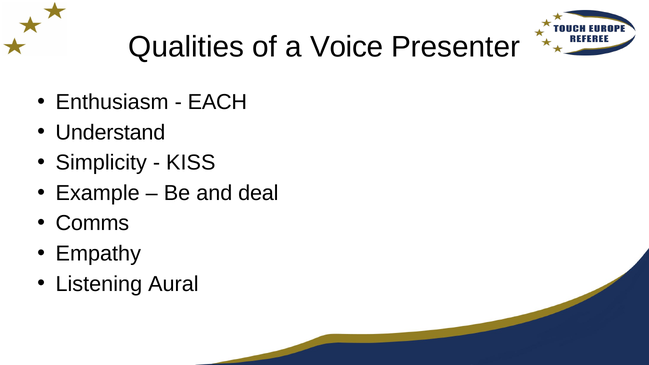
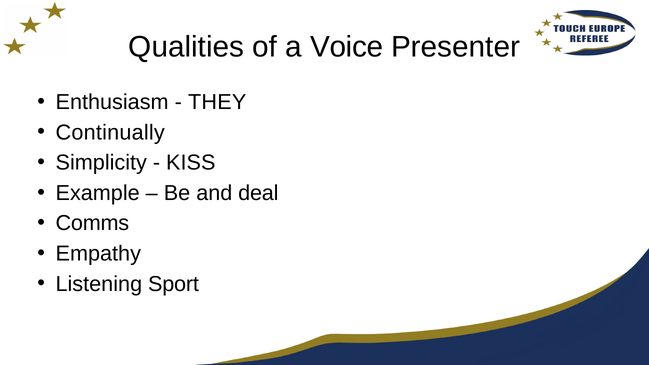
EACH: EACH -> THEY (217, 102)
Understand: Understand -> Continually (110, 132)
Aural: Aural -> Sport (174, 284)
